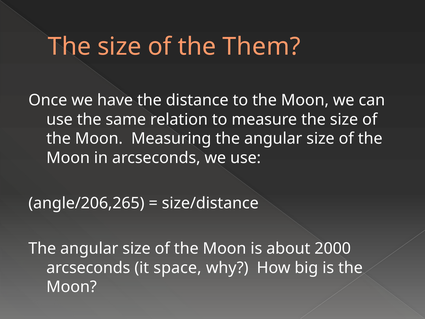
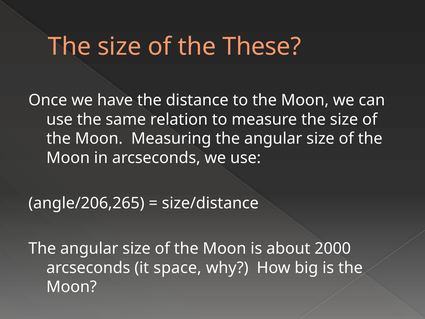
Them: Them -> These (262, 47)
